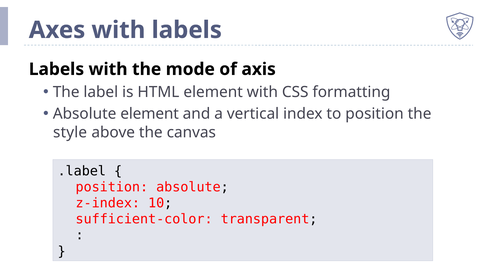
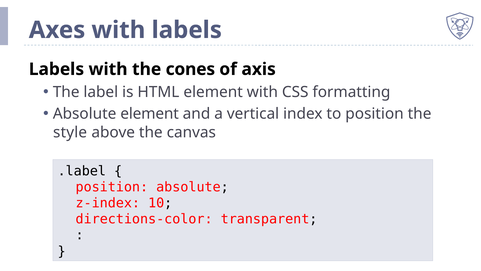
mode: mode -> cones (190, 69)
sufficient-color: sufficient-color -> directions-color (144, 219)
